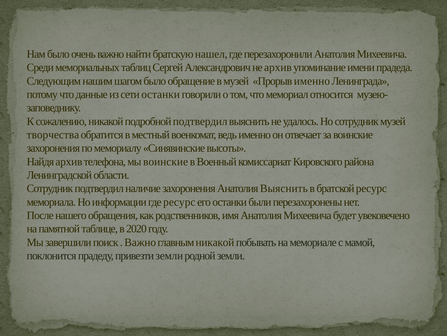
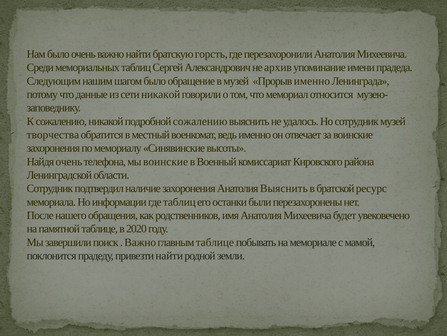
нашел: нашел -> горсть (211, 54)
сети останки: останки -> никакой (161, 94)
подробной подтвердил: подтвердил -> сожалению (200, 121)
Найдя архив: архив -> очень (69, 161)
где ресурс: ресурс -> таблиц (179, 202)
главным никакой: никакой -> таблице (215, 242)
привезти земли: земли -> найти (169, 255)
